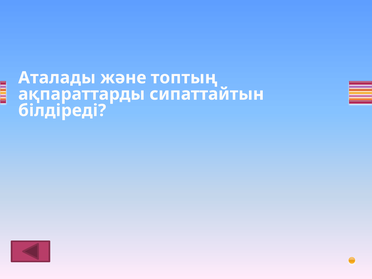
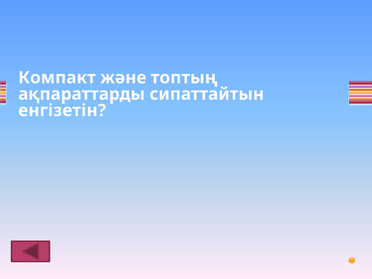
Аталады: Аталады -> Компакт (57, 78)
білдіреді: білдіреді -> енгізетін (62, 110)
